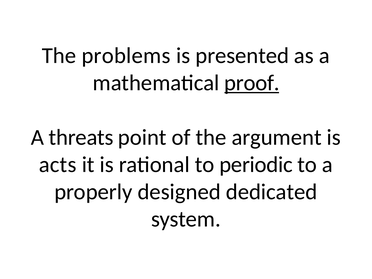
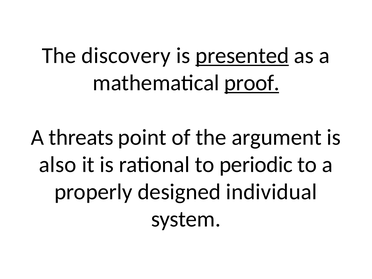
problems: problems -> discovery (126, 56)
presented underline: none -> present (242, 56)
acts: acts -> also (58, 165)
dedicated: dedicated -> individual (272, 192)
